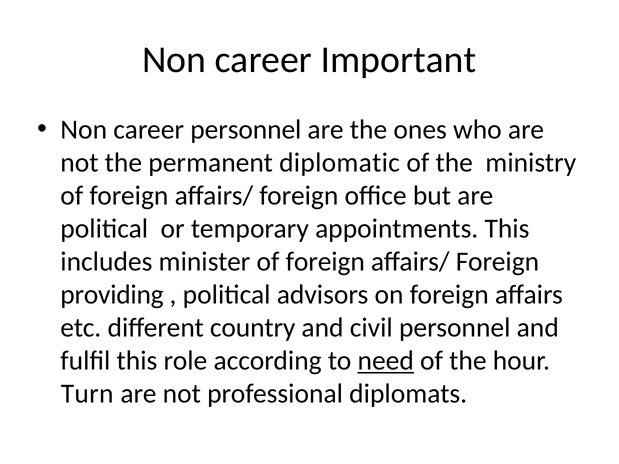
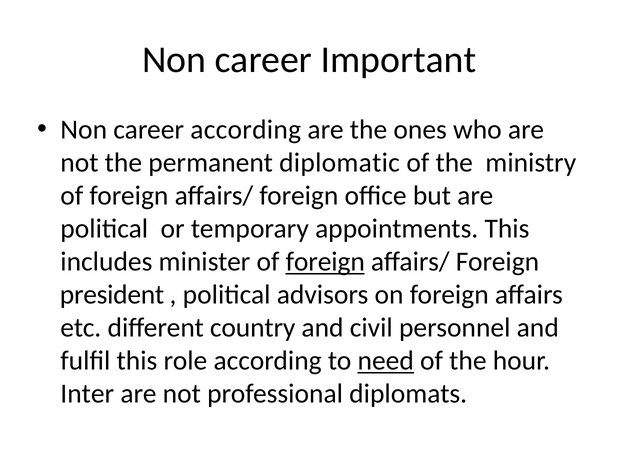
career personnel: personnel -> according (246, 130)
foreign underline: none -> present (325, 262)
providing: providing -> president (112, 295)
Turn: Turn -> Inter (87, 394)
